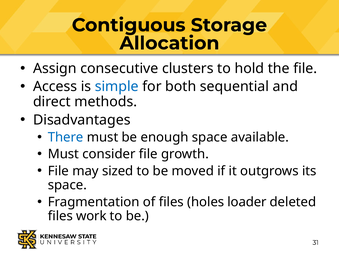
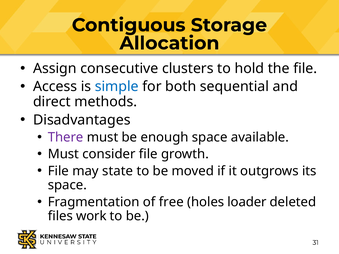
There colour: blue -> purple (66, 137)
sized: sized -> state (118, 171)
of files: files -> free (171, 202)
